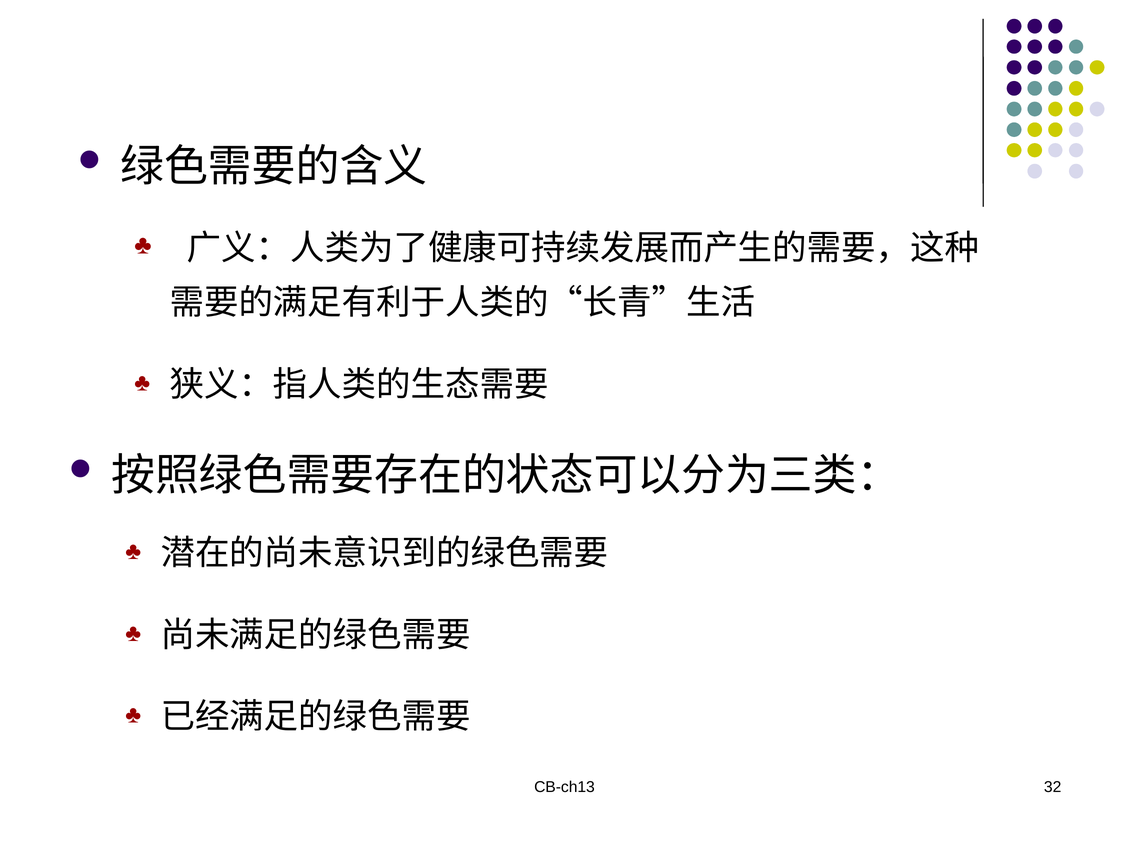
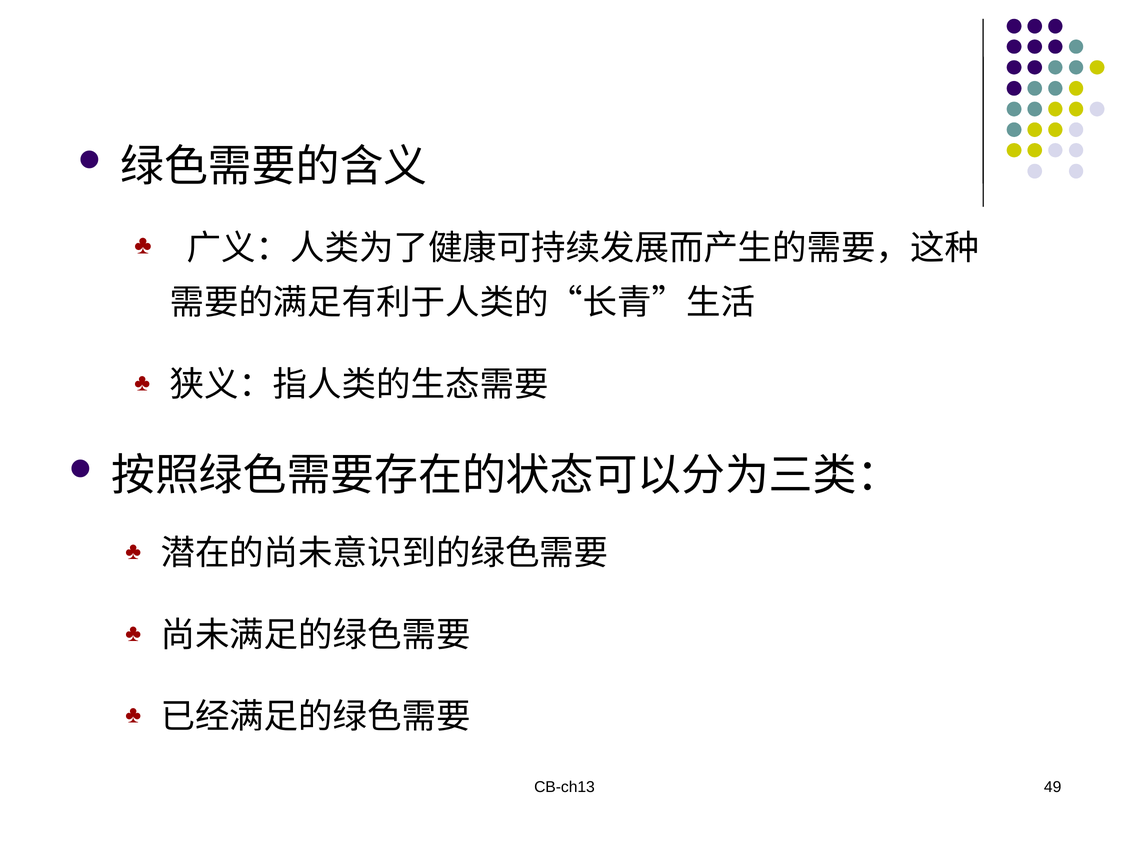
32: 32 -> 49 (1053, 788)
